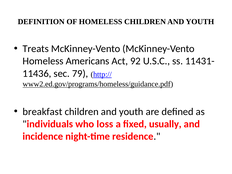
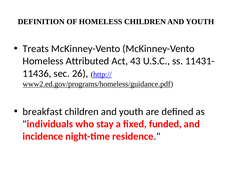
Americans: Americans -> Attributed (87, 61)
92: 92 -> 43 (135, 61)
79: 79 -> 26 (80, 73)
loss: loss -> stay (105, 124)
usually: usually -> funded (165, 124)
